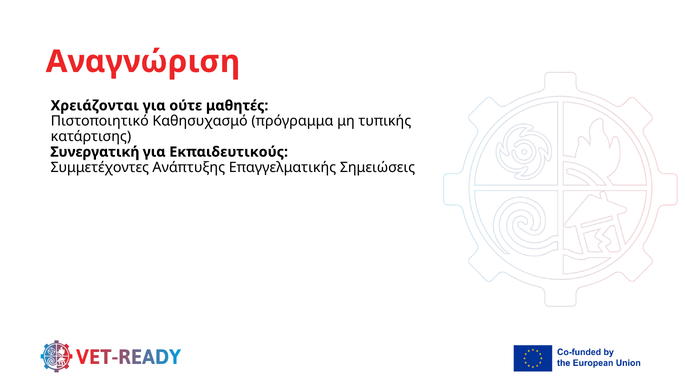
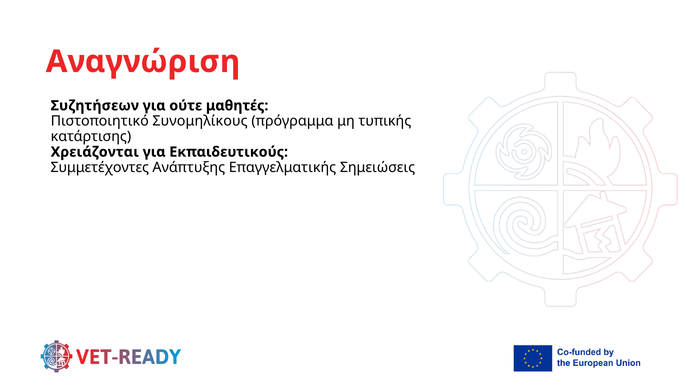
Χρειάζονται: Χρειάζονται -> Συζητήσεων (95, 106)
Καθησυχασμό: Καθησυχασμό -> Συνομηλίκους (200, 121)
Συνεργατική: Συνεργατική -> Χρειάζονται (95, 152)
